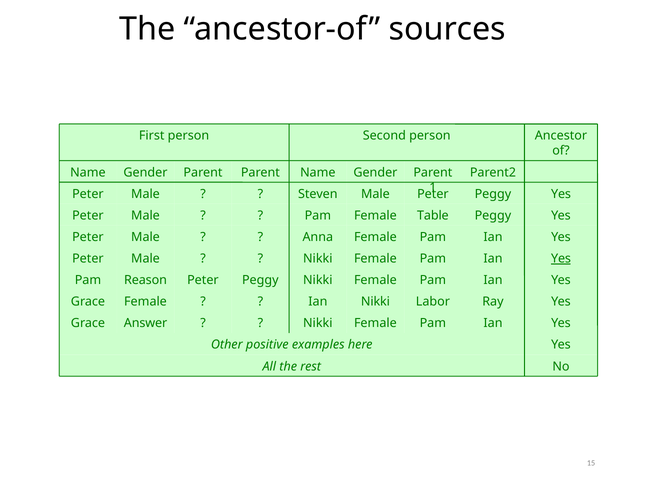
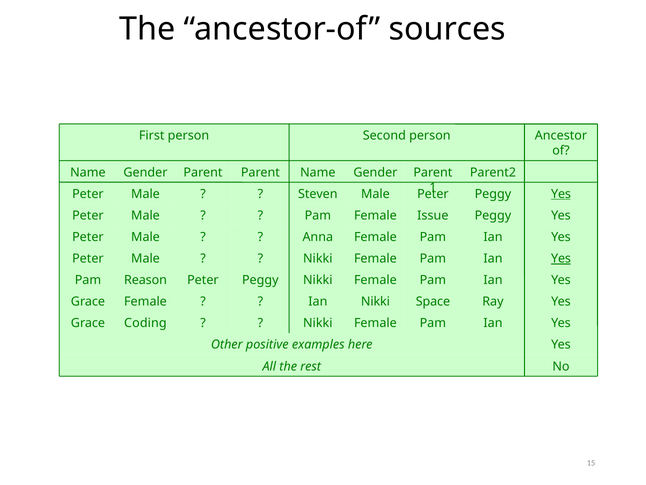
Yes underline: none -> present (561, 194)
Table: Table -> Issue (433, 215)
Labor: Labor -> Space (433, 301)
Answer: Answer -> Coding (145, 323)
